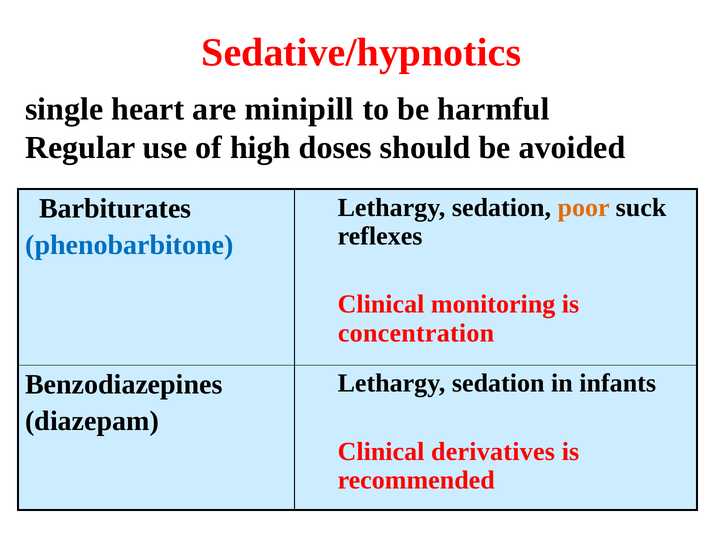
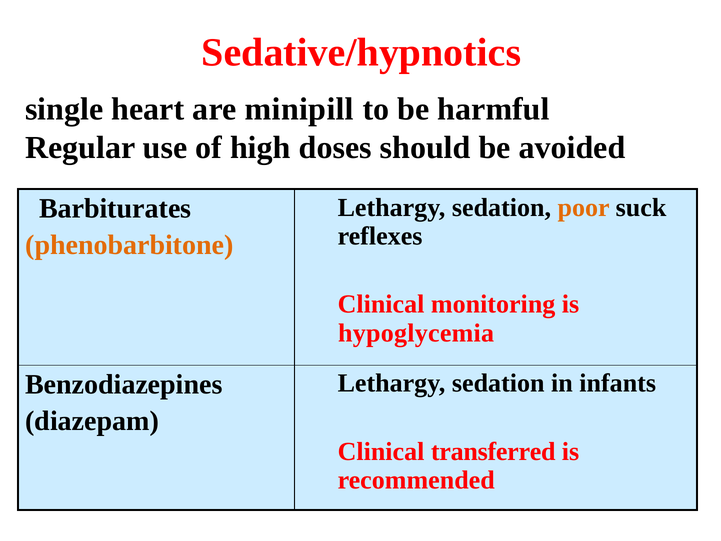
phenobarbitone colour: blue -> orange (129, 245)
concentration: concentration -> hypoglycemia (416, 333)
derivatives: derivatives -> transferred (493, 451)
